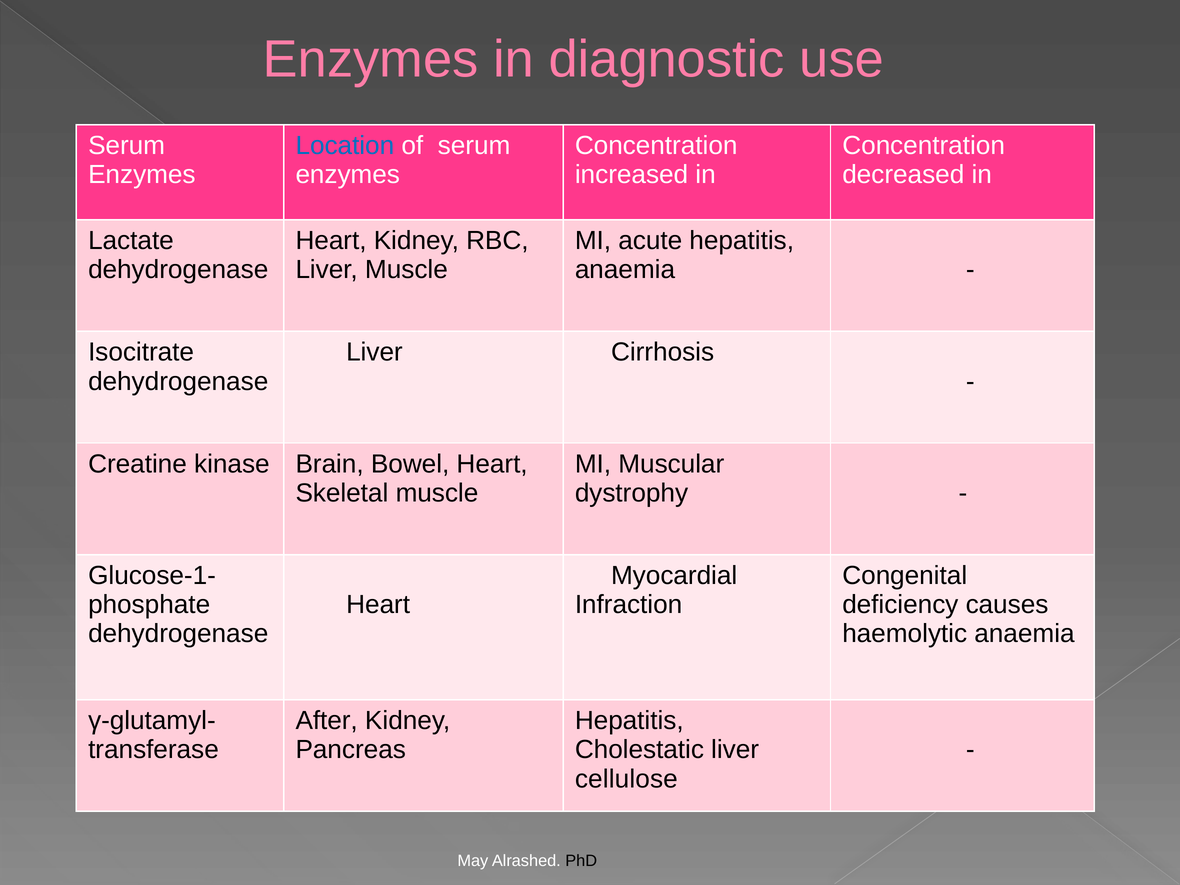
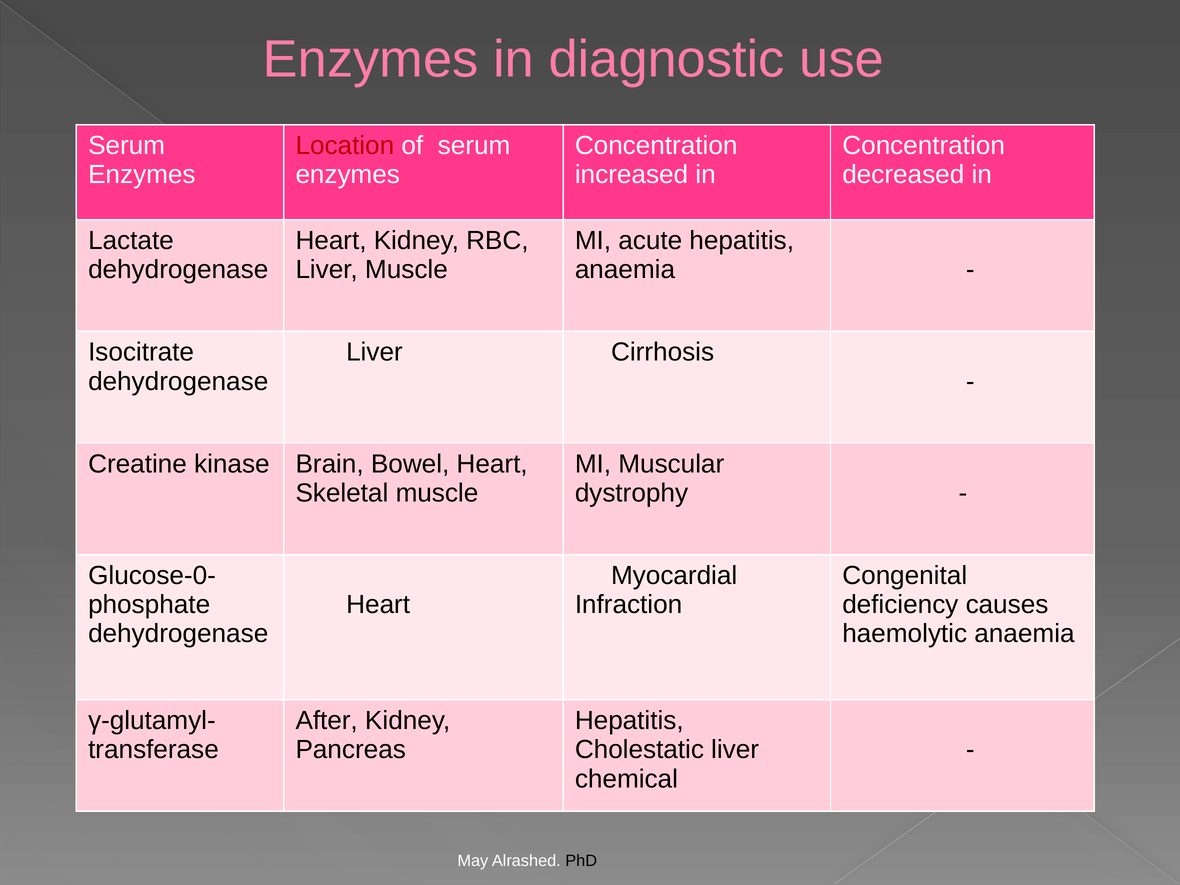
Location colour: blue -> red (345, 146)
Glucose-1-: Glucose-1- -> Glucose-0- (152, 575)
cellulose: cellulose -> chemical (626, 779)
